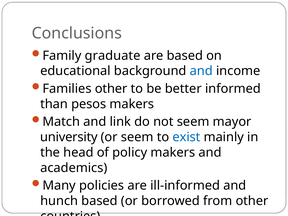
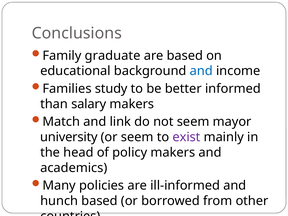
Families other: other -> study (111, 89)
pesos: pesos -> salary (89, 104)
exist colour: blue -> purple (186, 137)
